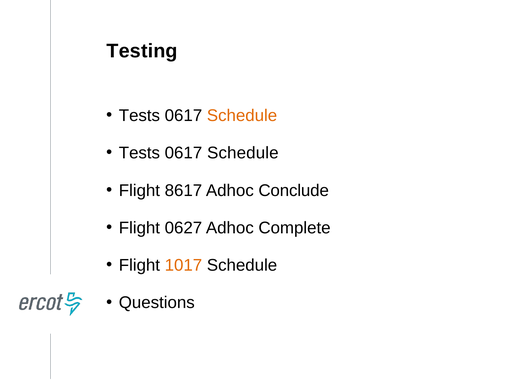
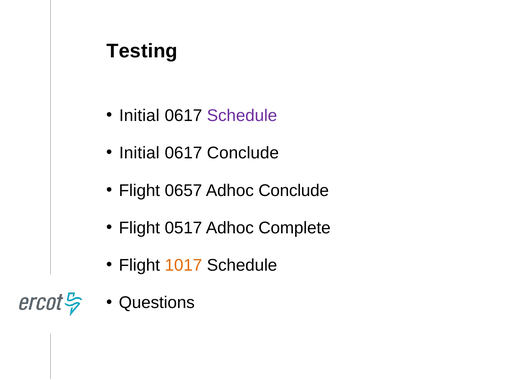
Tests: Tests -> Initial (139, 115)
Schedule colour: orange -> purple (242, 115)
Tests: Tests -> Initial (139, 153)
Schedule: Schedule -> Conclude (243, 153)
8617: 8617 -> 0657 (183, 190)
0627: 0627 -> 0517 (183, 228)
